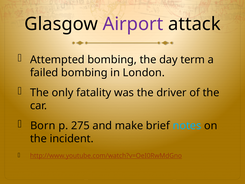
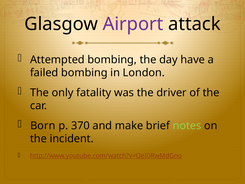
term: term -> have (193, 60)
275: 275 -> 370 (80, 126)
notes colour: light blue -> light green (187, 126)
